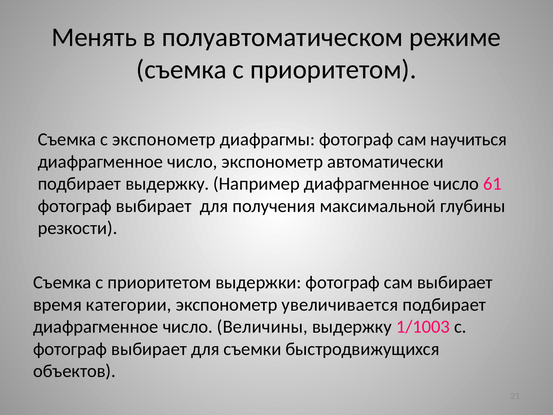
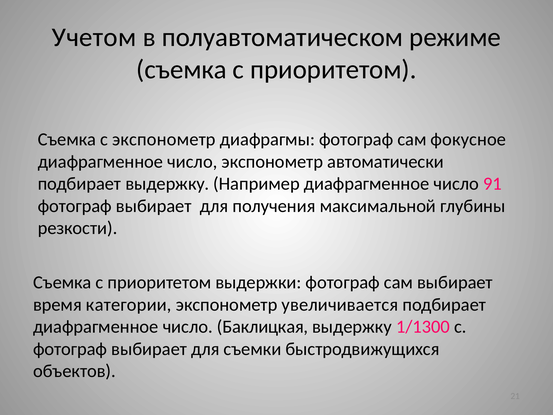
Менять: Менять -> Учетом (94, 37)
научиться: научиться -> фокусное (468, 139)
61: 61 -> 91 (493, 184)
Величины: Величины -> Баклицкая (263, 327)
1/1003: 1/1003 -> 1/1300 (423, 327)
